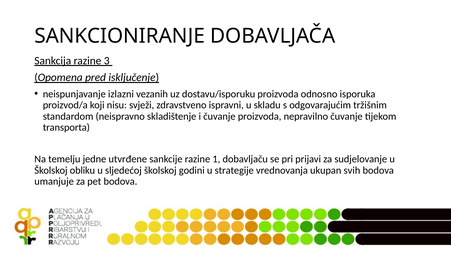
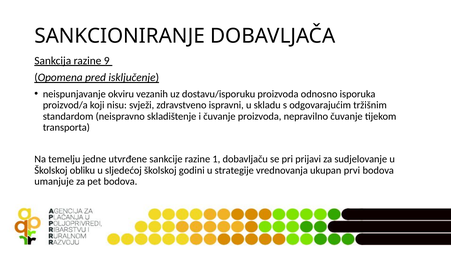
3: 3 -> 9 (107, 61)
izlazni: izlazni -> okviru (121, 94)
svih: svih -> prvi (352, 170)
